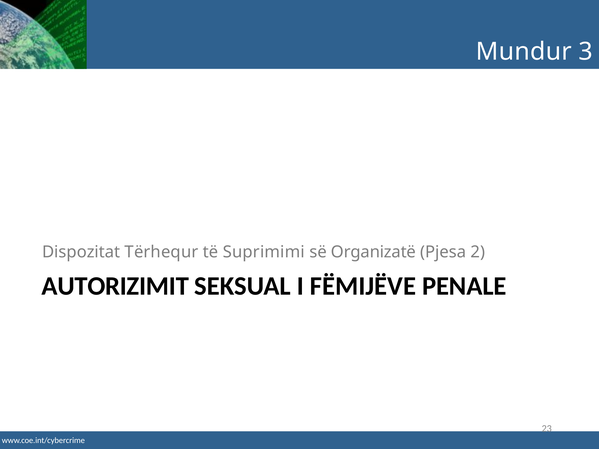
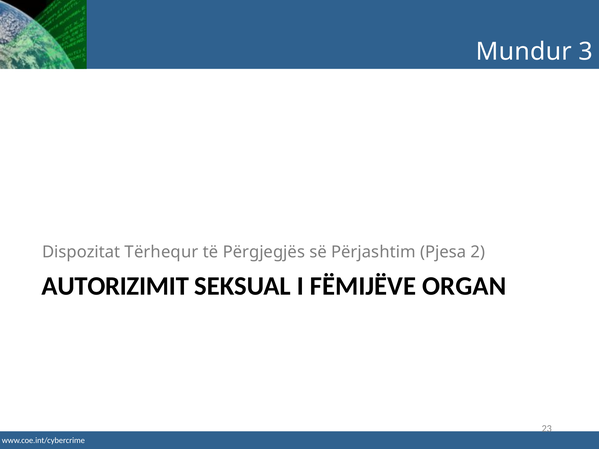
Suprimimi: Suprimimi -> Përgjegjës (264, 252)
Organizatë: Organizatë -> Përjashtim (373, 252)
PENALE: PENALE -> ORGAN (464, 286)
